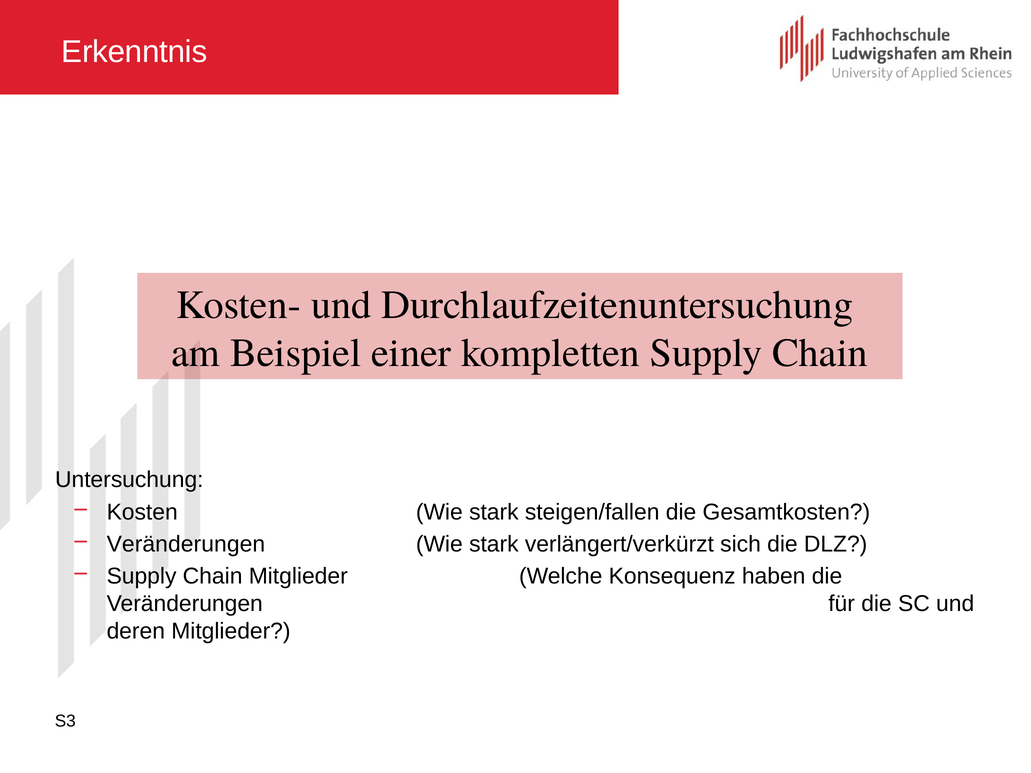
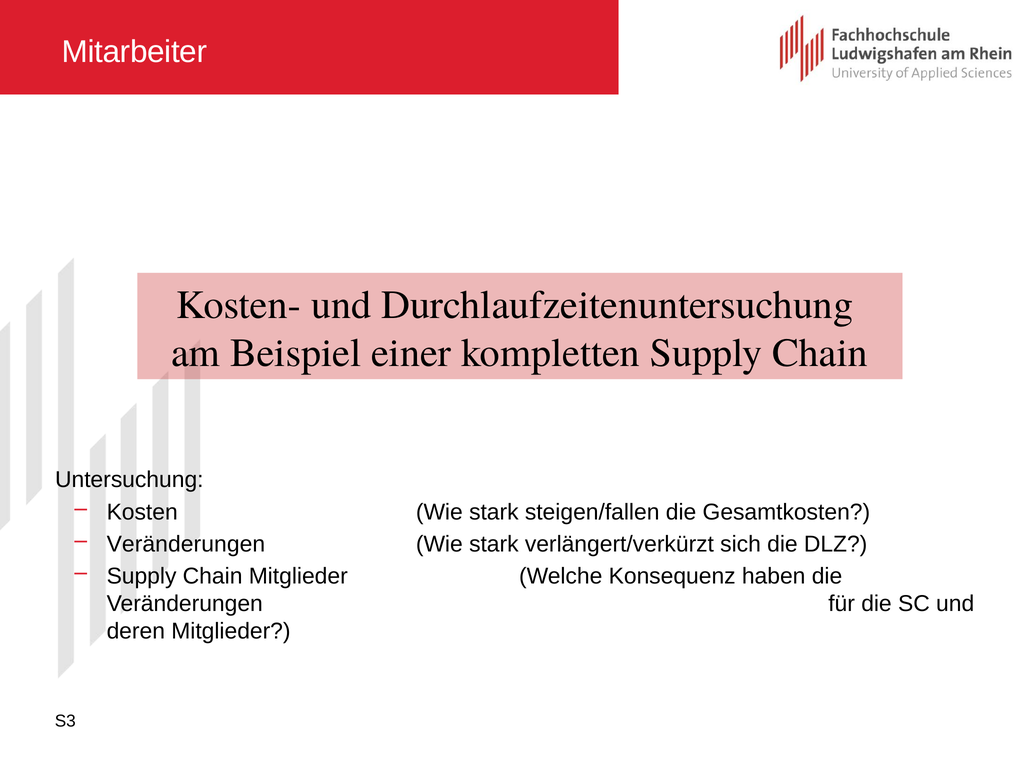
Erkenntnis: Erkenntnis -> Mitarbeiter (134, 52)
